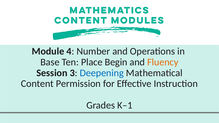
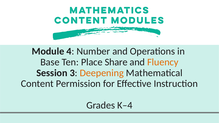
Begin: Begin -> Share (116, 62)
Deepening colour: blue -> orange (102, 73)
K–1: K–1 -> K–4 (125, 105)
